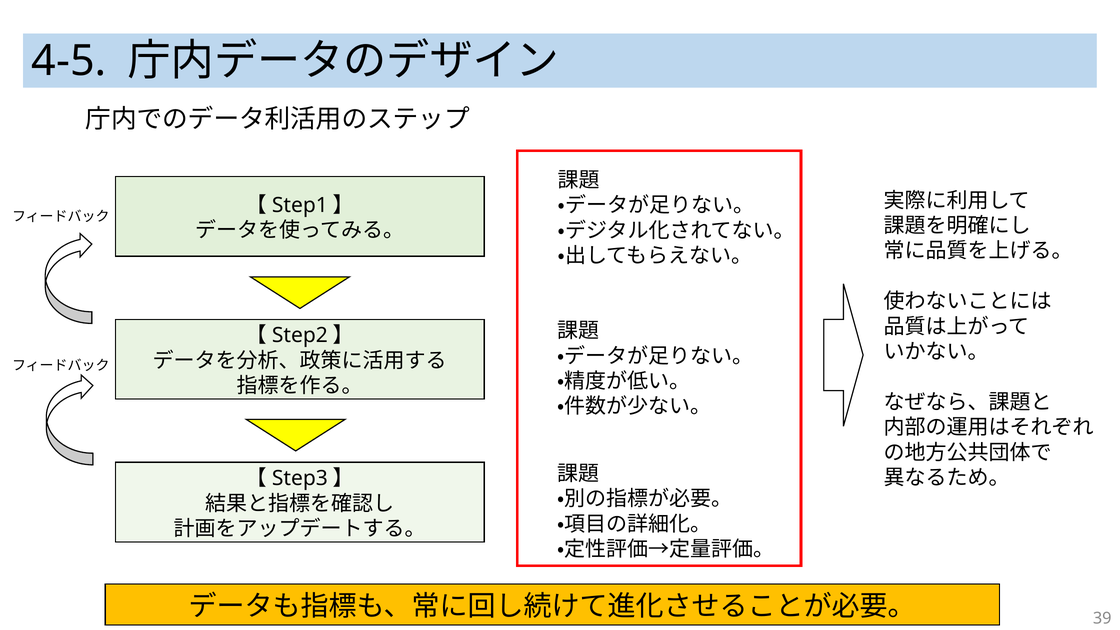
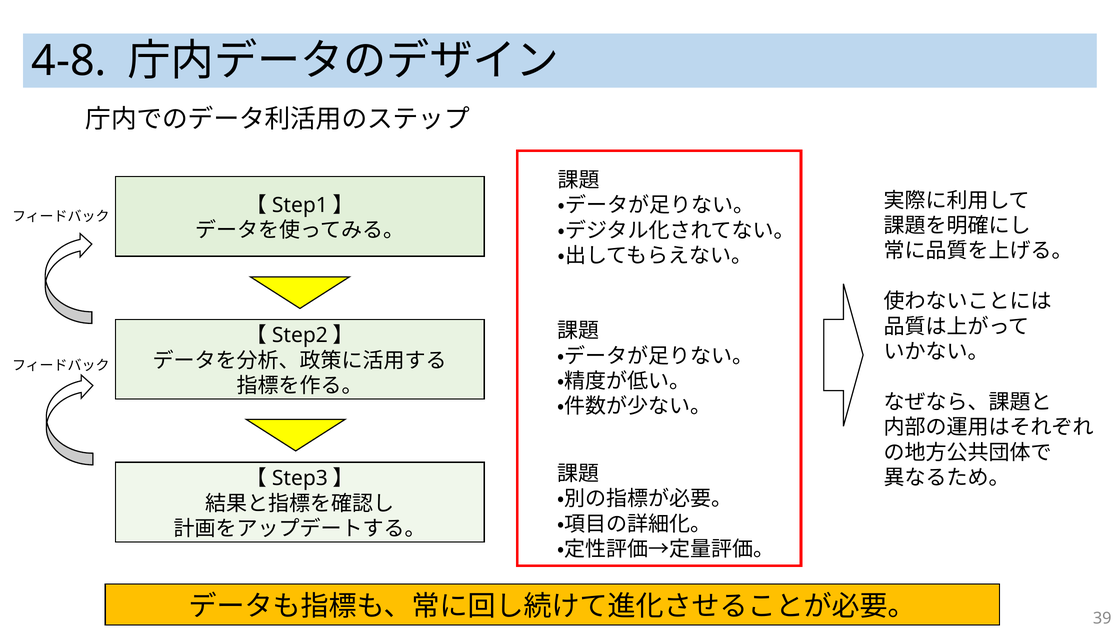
4-5: 4-5 -> 4-8 (69, 61)
